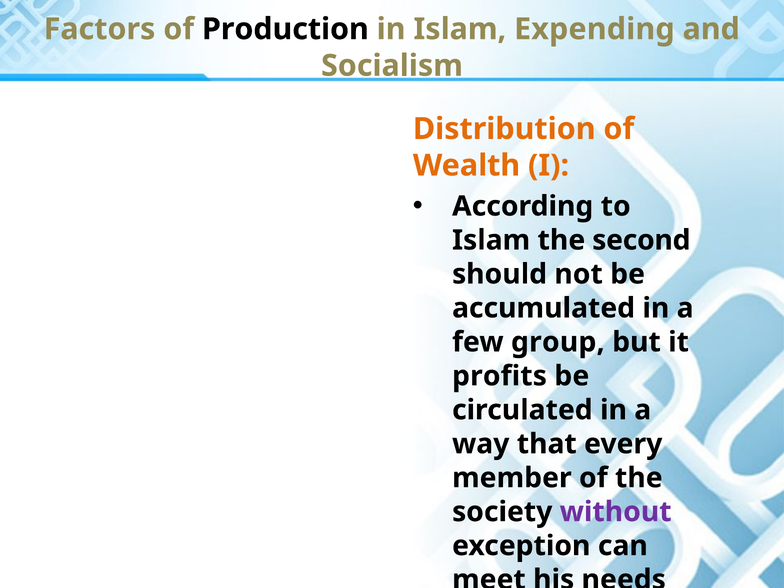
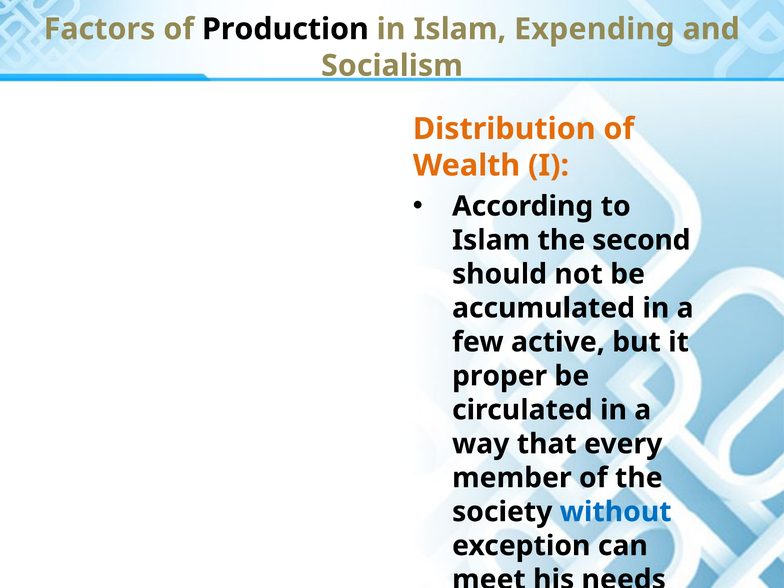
group: group -> active (558, 342)
profits: profits -> proper (500, 376)
without colour: purple -> blue (616, 512)
